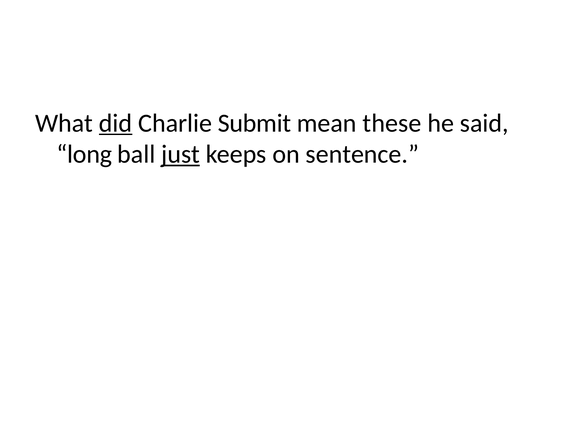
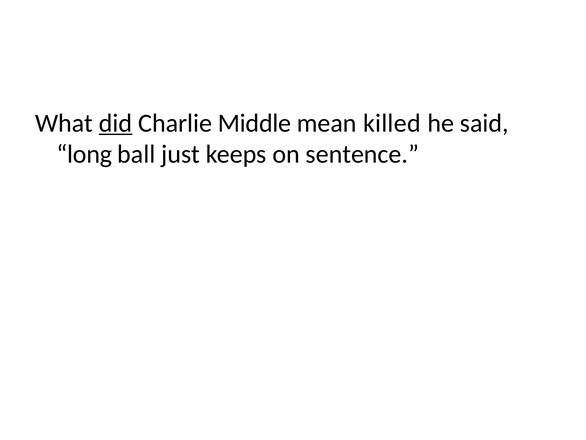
Submit: Submit -> Middle (255, 123)
these: these -> killed (392, 123)
just underline: present -> none (181, 154)
